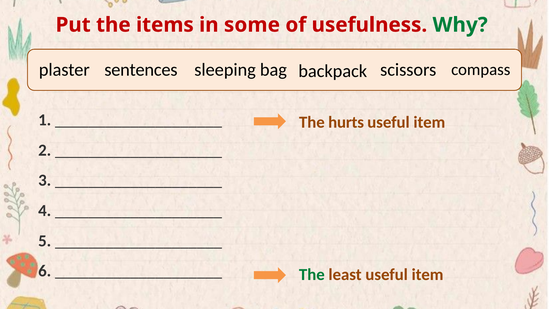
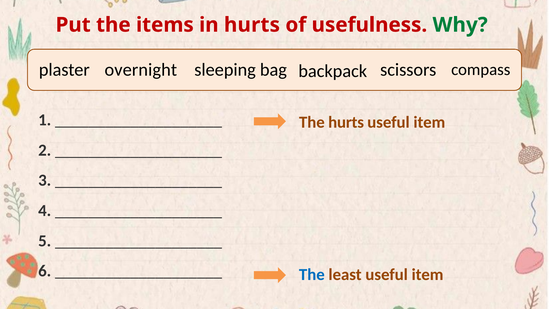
in some: some -> hurts (252, 25)
sentences: sentences -> overnight (141, 70)
The colour: green -> blue (312, 274)
